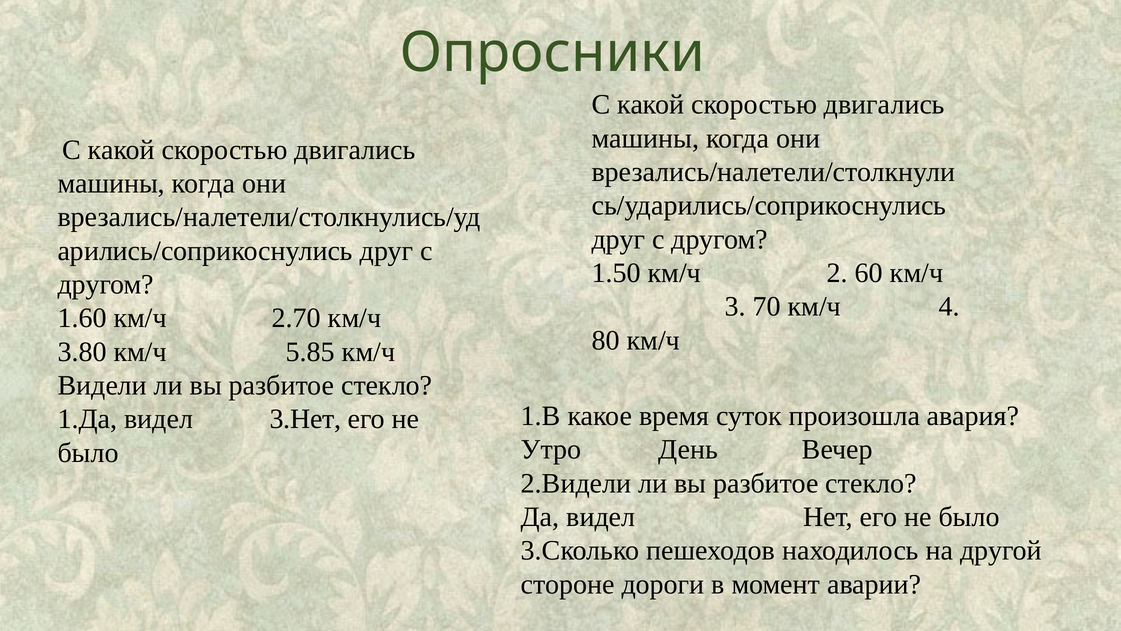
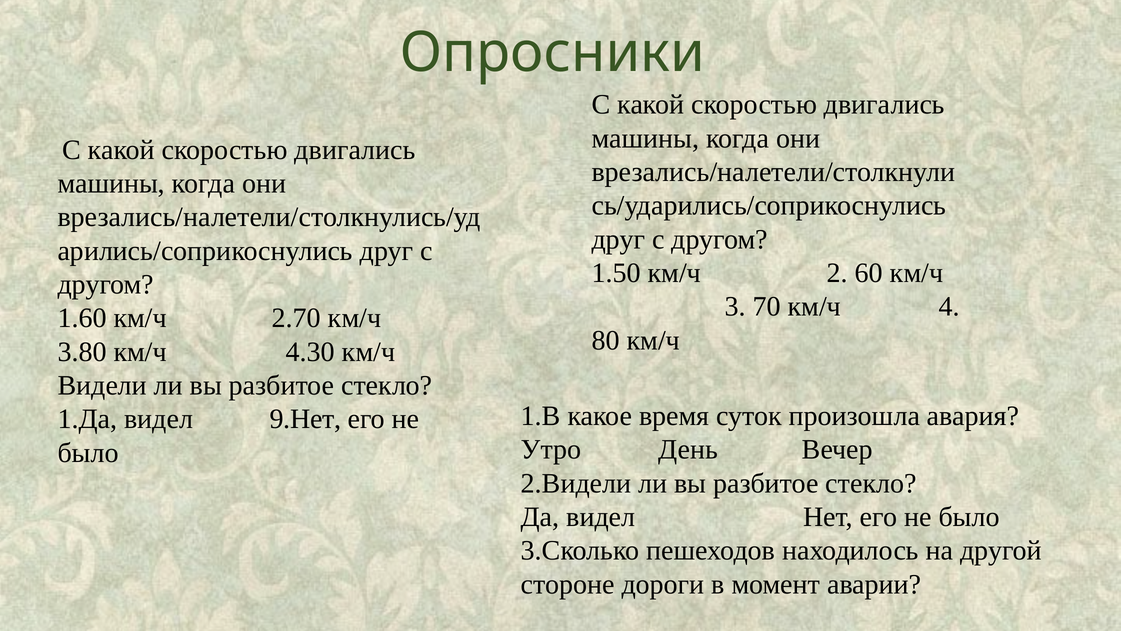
5.85: 5.85 -> 4.30 (310, 352)
3.Нет: 3.Нет -> 9.Нет (305, 419)
